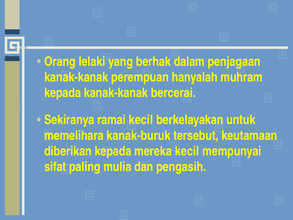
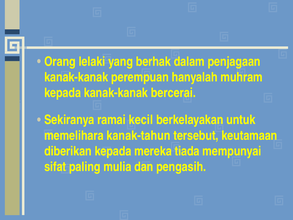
kanak-buruk: kanak-buruk -> kanak-tahun (138, 135)
mereka kecil: kecil -> tiada (187, 151)
